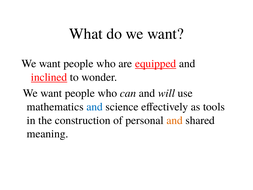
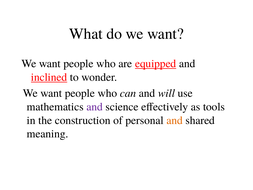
and colour: blue -> purple (95, 107)
